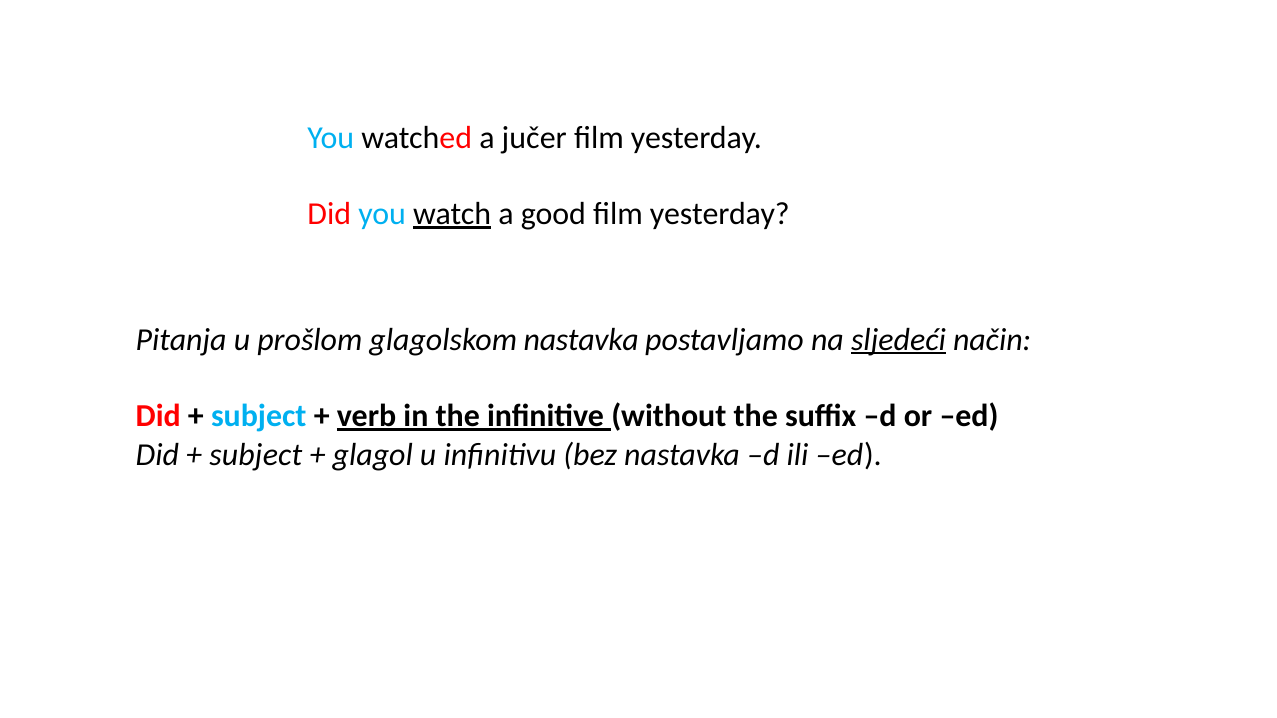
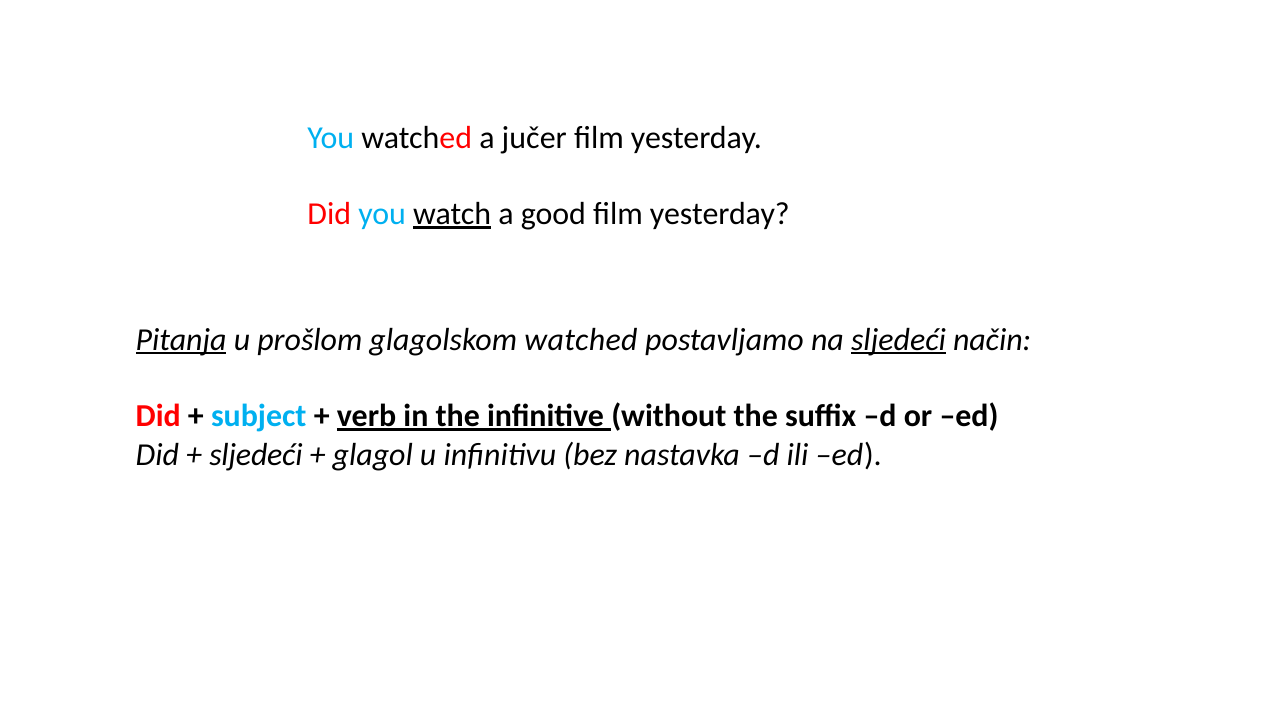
Pitanja underline: none -> present (181, 340)
glagolskom nastavka: nastavka -> watched (581, 340)
subject: subject -> sljedeći (256, 455)
